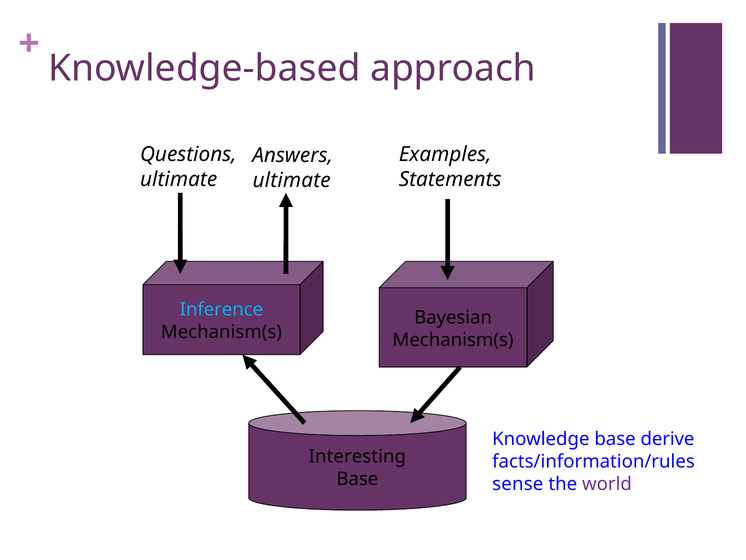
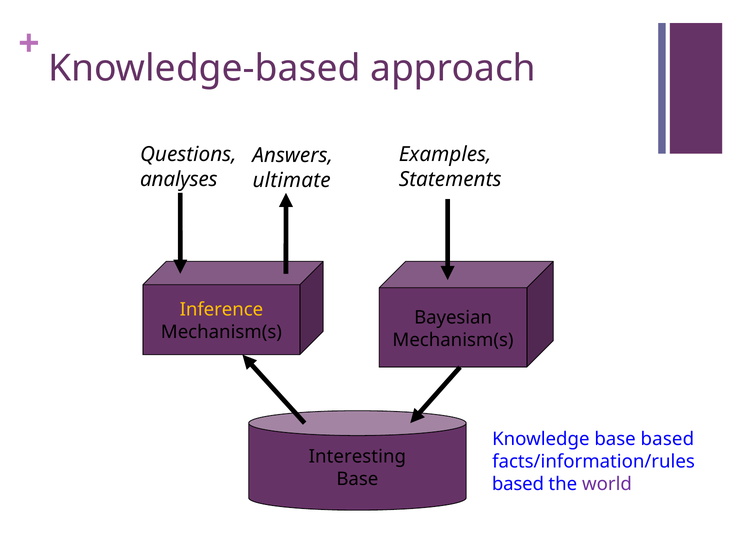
ultimate: ultimate -> analyses (179, 179)
Inference colour: light blue -> yellow (221, 309)
base derive: derive -> based (667, 439)
sense: sense -> based (518, 484)
